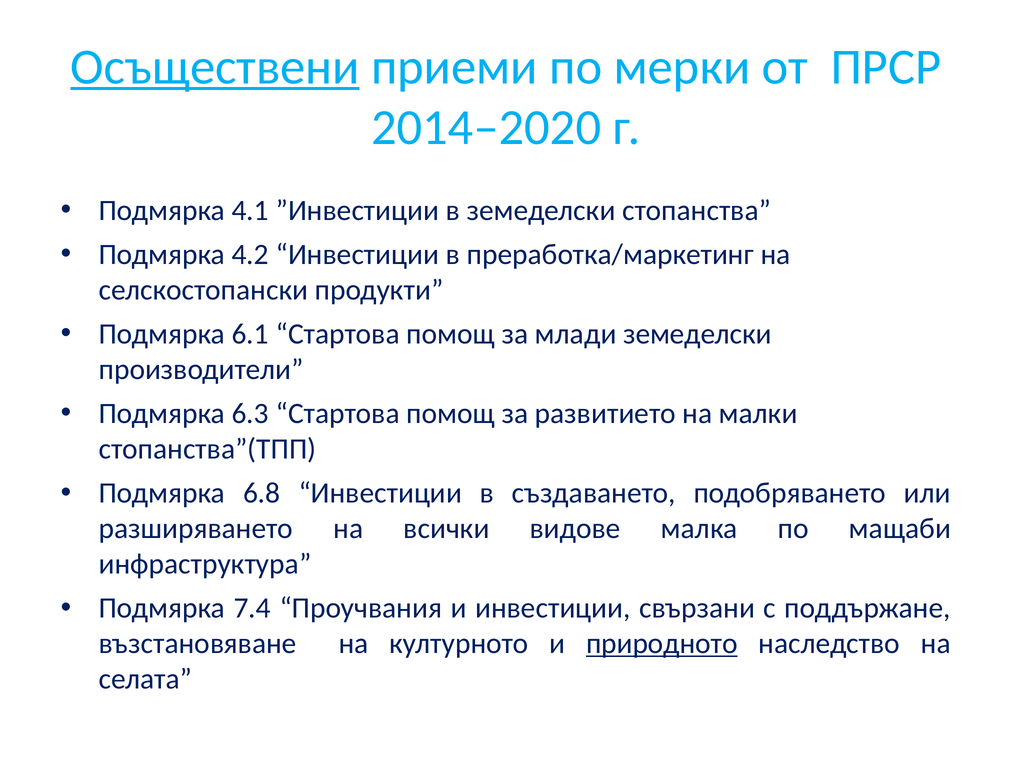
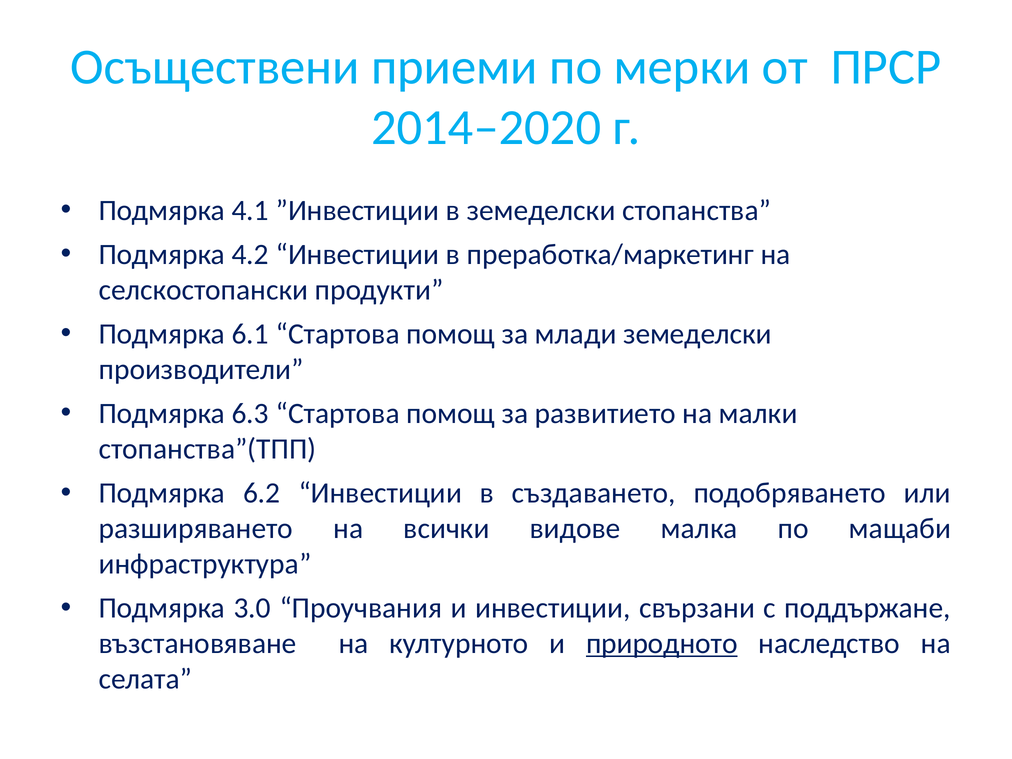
Осъществени underline: present -> none (215, 67)
6.8: 6.8 -> 6.2 (262, 493)
7.4: 7.4 -> 3.0 (252, 608)
